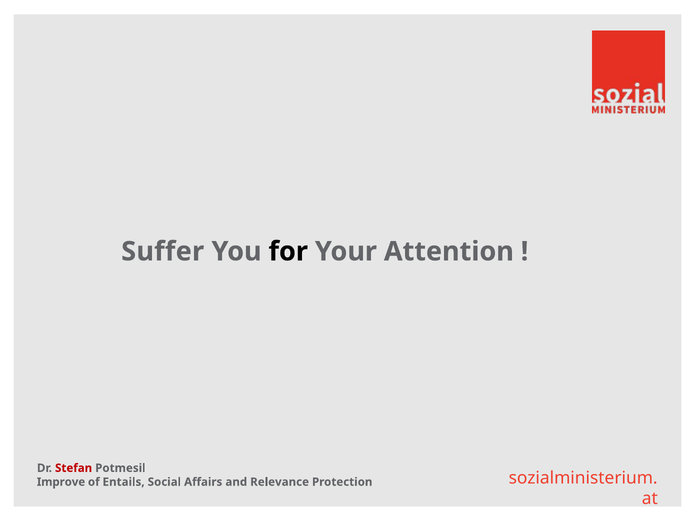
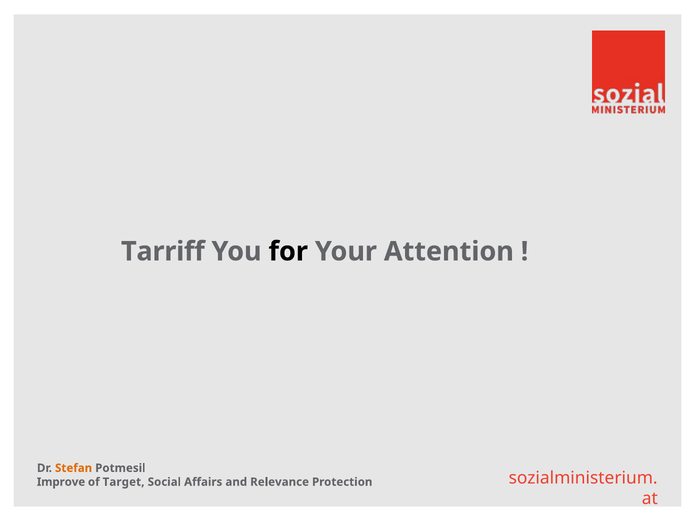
Suffer: Suffer -> Tarriff (163, 252)
Stefan colour: red -> orange (74, 468)
Entails: Entails -> Target (124, 482)
